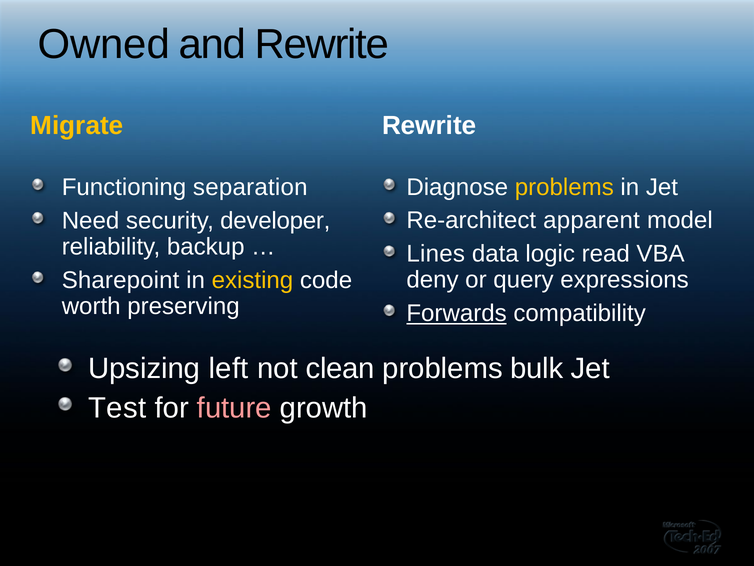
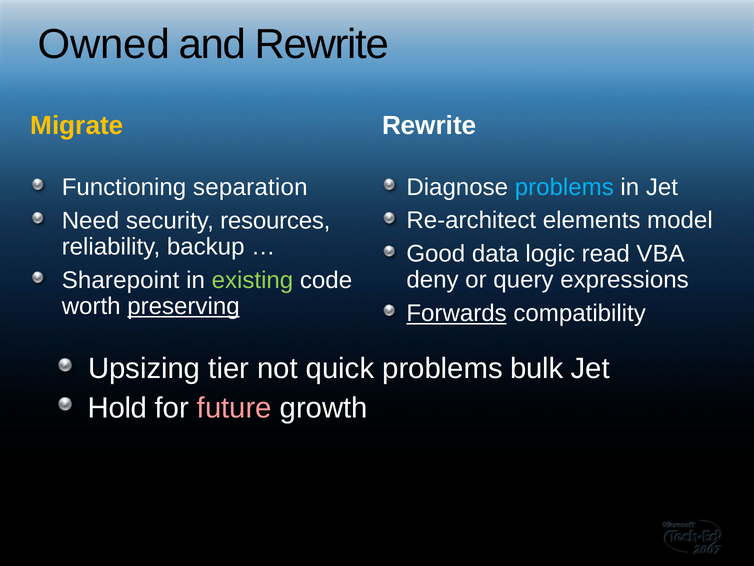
problems colour: yellow -> light blue (564, 187)
apparent: apparent -> elements (592, 220)
developer: developer -> resources (275, 220)
Lines: Lines -> Good (436, 254)
existing colour: yellow -> light green (252, 280)
preserving underline: none -> present (183, 306)
left: left -> tier (229, 368)
clean: clean -> quick (340, 368)
Test: Test -> Hold (118, 407)
